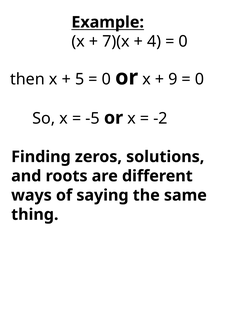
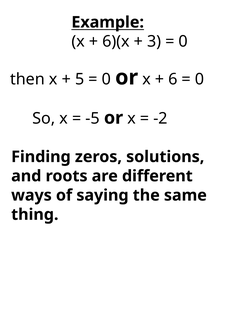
7)(x: 7)(x -> 6)(x (116, 42)
4: 4 -> 3 (154, 42)
9: 9 -> 6 (173, 79)
